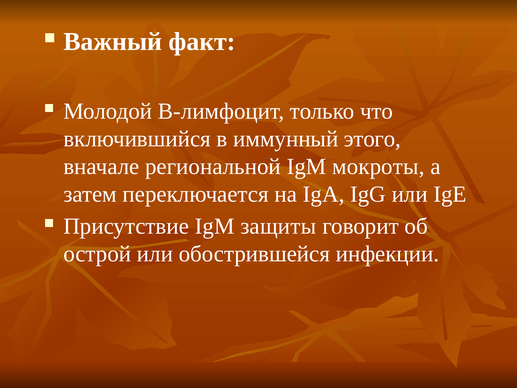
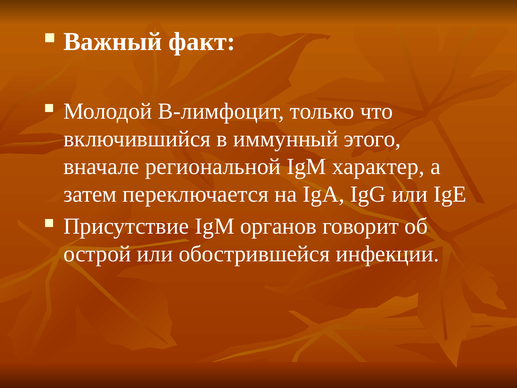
мокроты: мокроты -> характер (378, 166)
защиты: защиты -> органов (278, 226)
